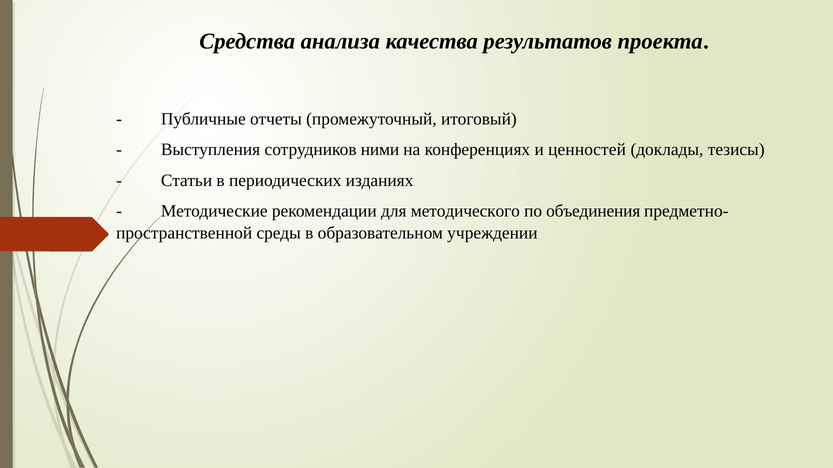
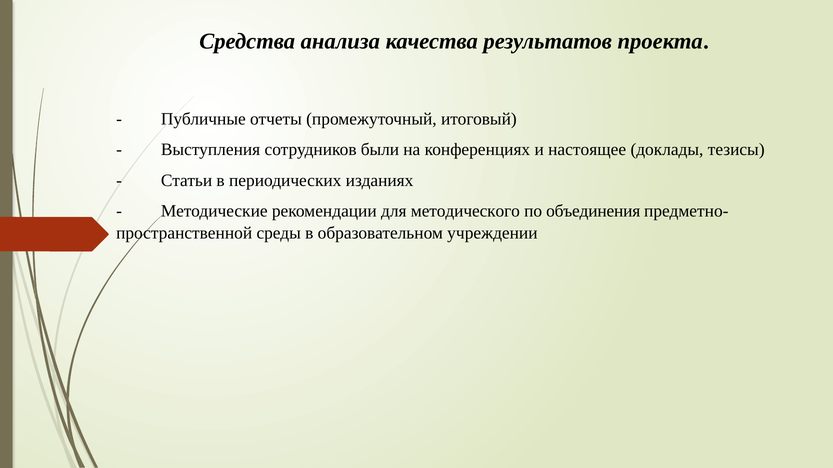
ними: ними -> были (380, 150)
ценностей: ценностей -> настоящее (587, 150)
